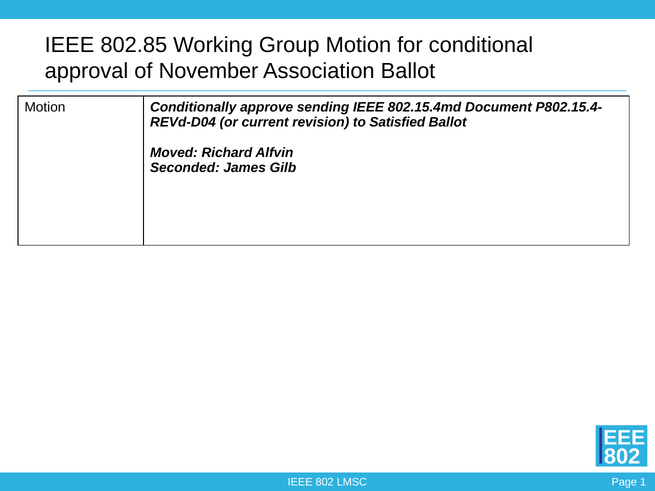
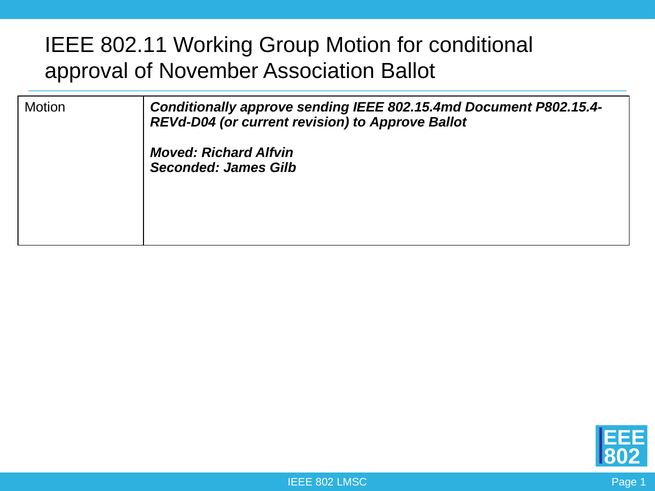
802.85: 802.85 -> 802.11 (134, 45)
to Satisfied: Satisfied -> Approve (397, 122)
